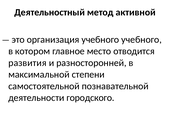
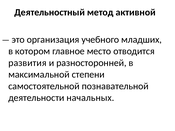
учебного учебного: учебного -> младших (142, 40)
городского: городского -> начальных (90, 98)
